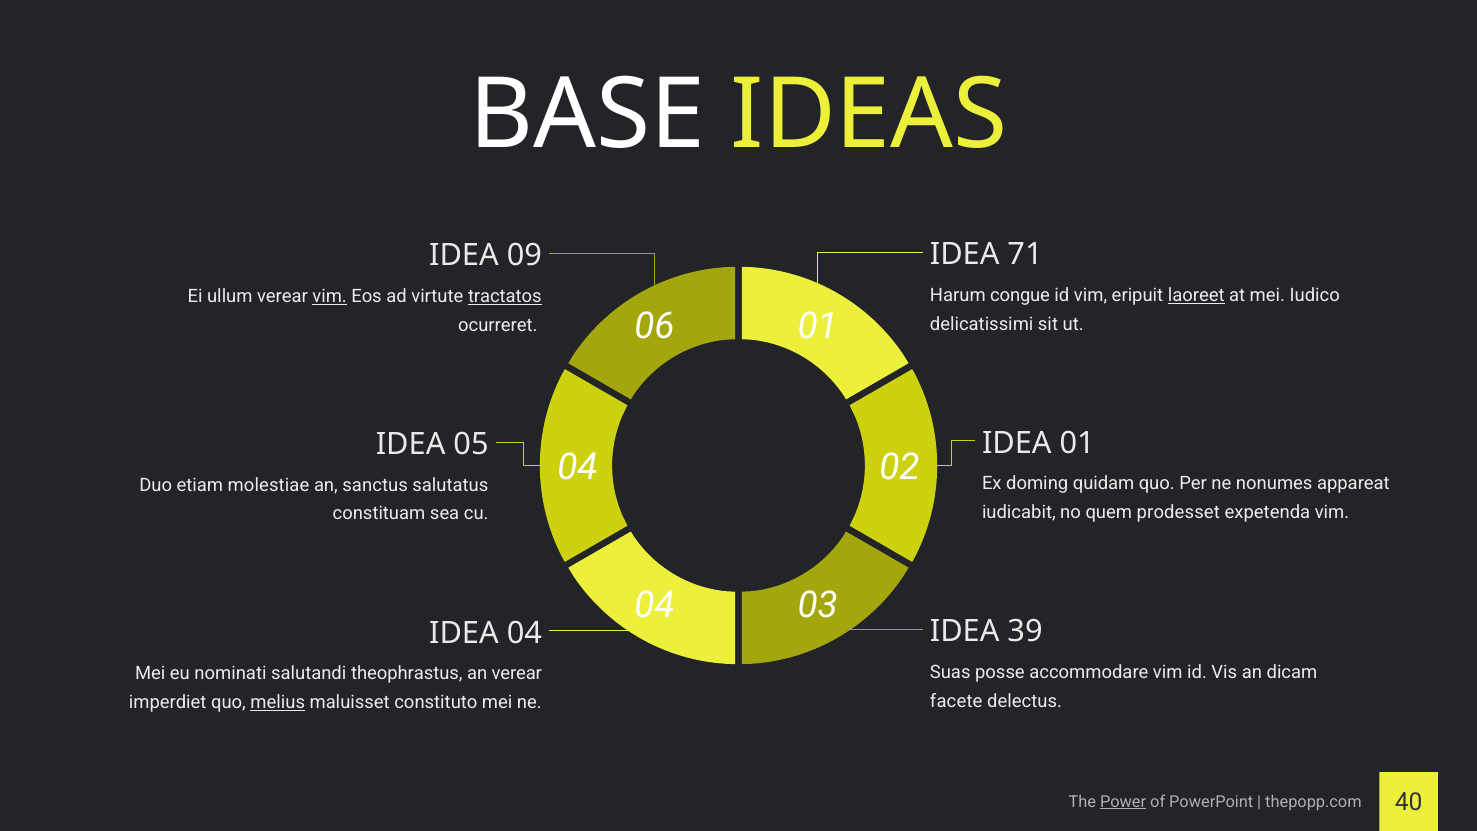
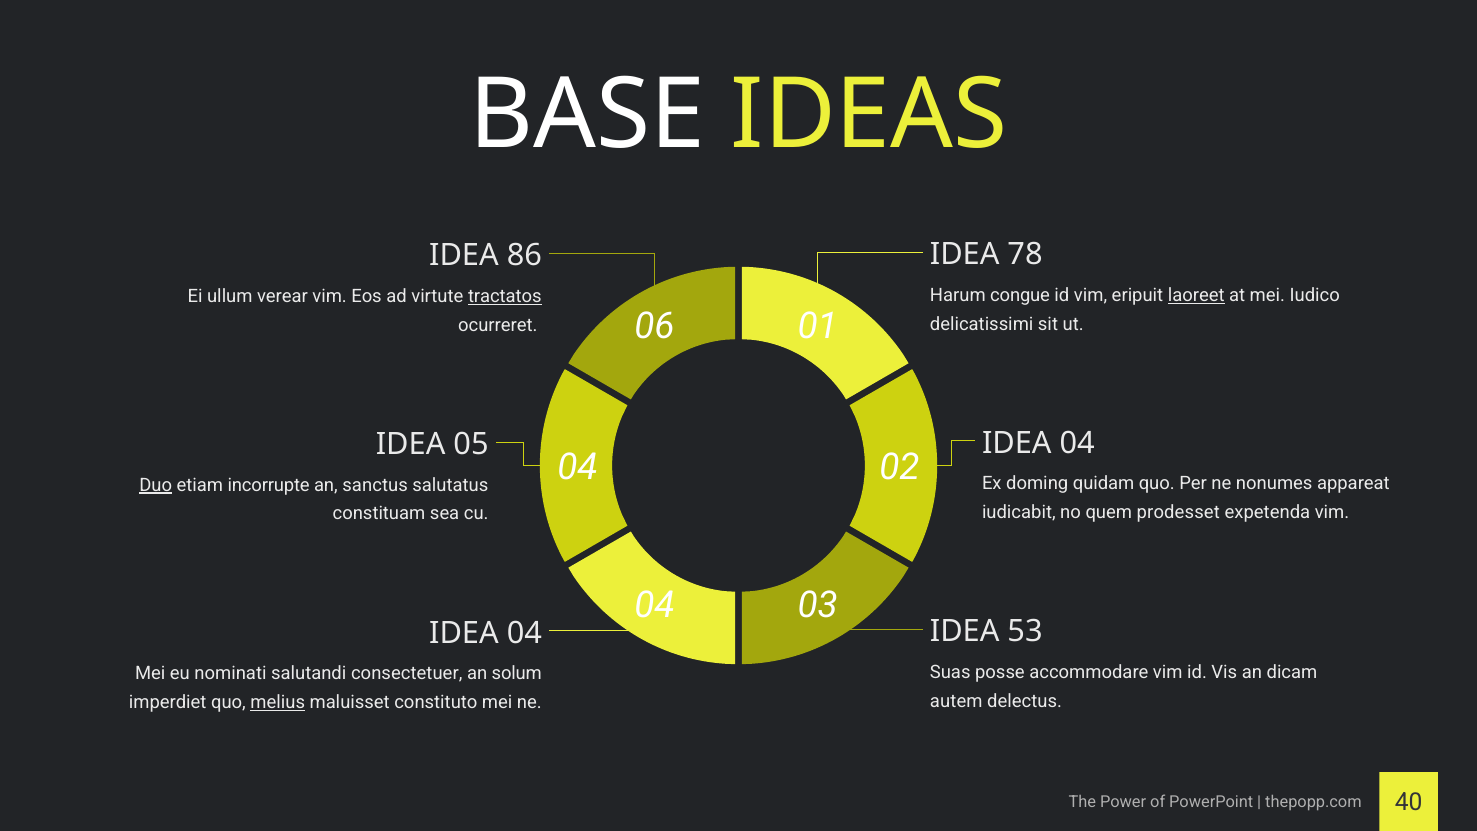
71: 71 -> 78 (1025, 255)
09: 09 -> 86 (524, 256)
vim underline: present -> none (330, 296)
01: 01 -> 04 (1077, 443)
Duo underline: none -> present (156, 485)
molestiae: molestiae -> incorrupte (269, 485)
39: 39 -> 53 (1025, 632)
theophrastus: theophrastus -> consectetuer (407, 673)
an verear: verear -> solum (517, 673)
facete: facete -> autem (956, 701)
Power underline: present -> none (1123, 801)
